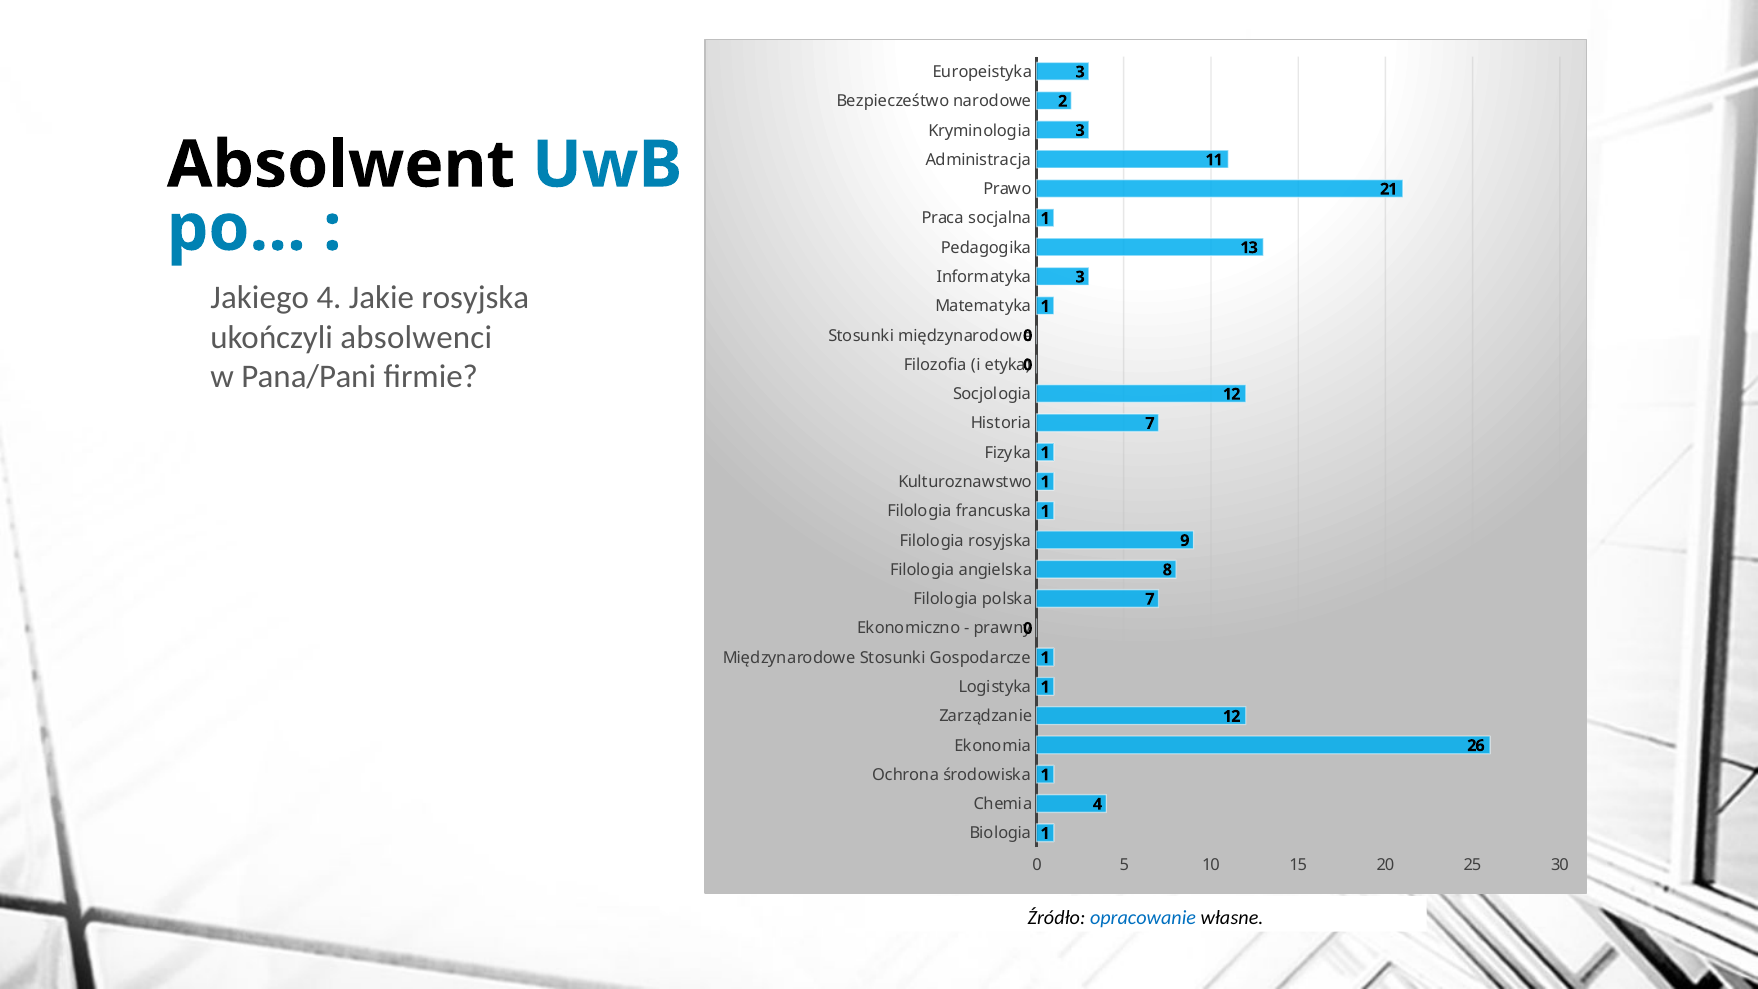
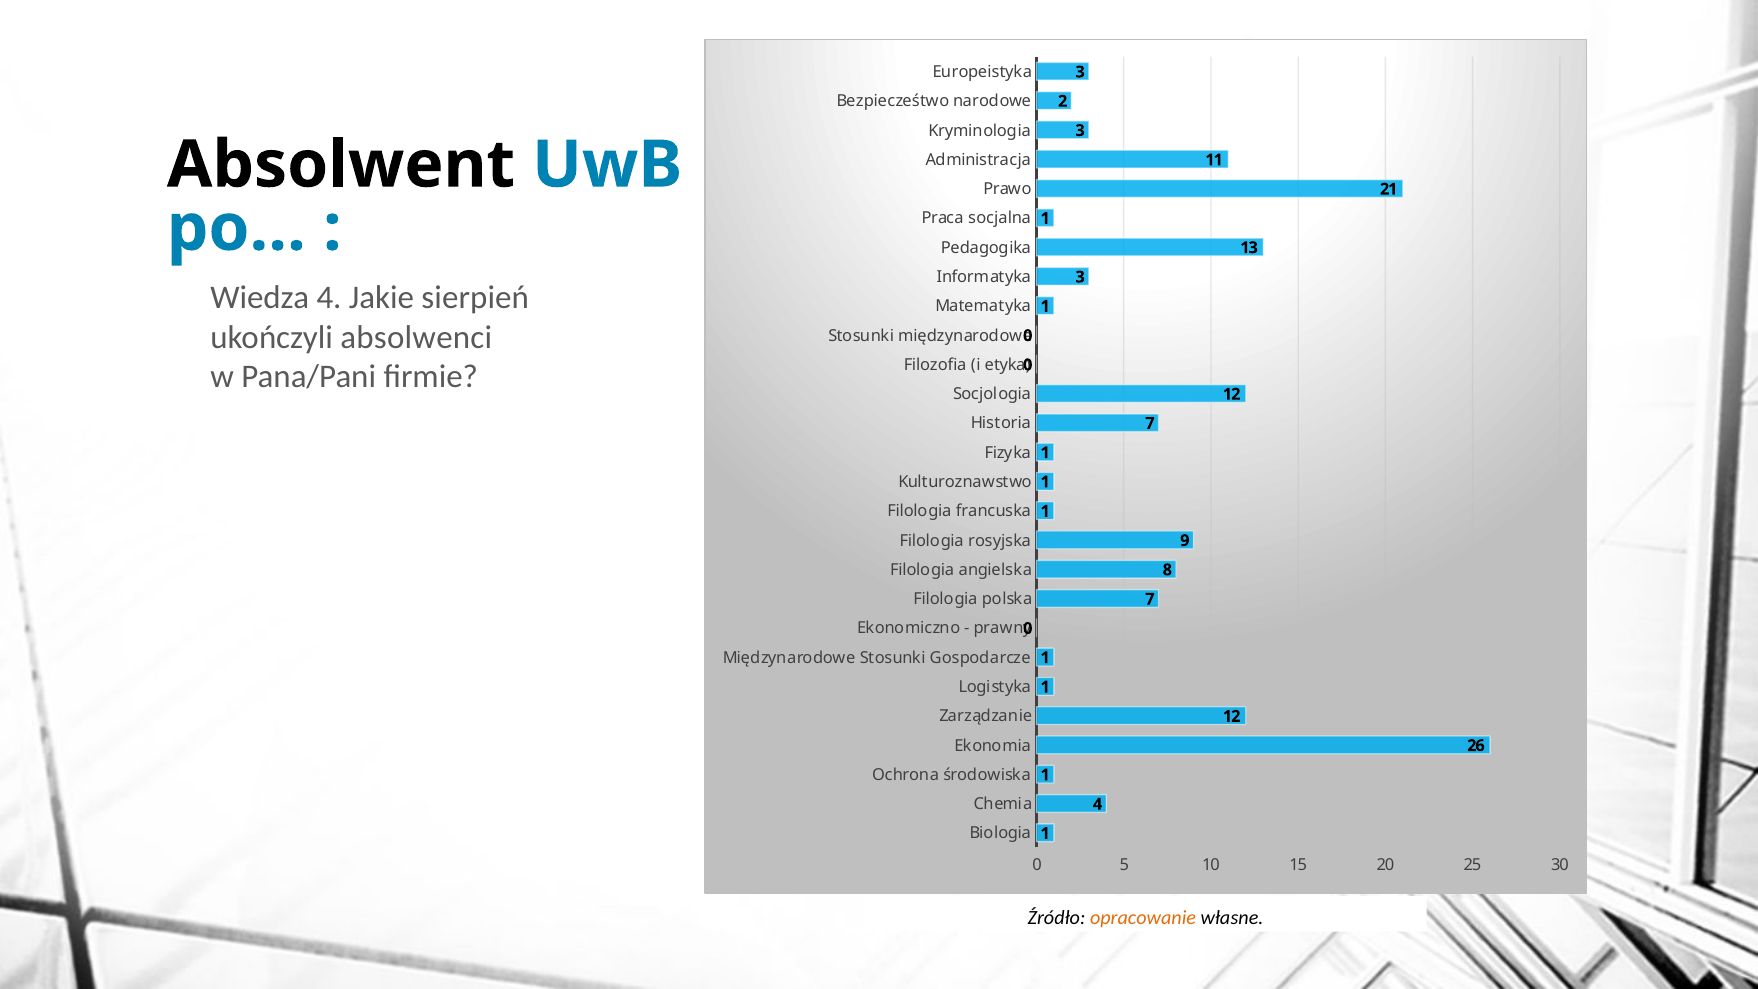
Jakiego: Jakiego -> Wiedza (260, 298)
Jakie rosyjska: rosyjska -> sierpień (475, 298)
opracowanie colour: blue -> orange (1143, 917)
